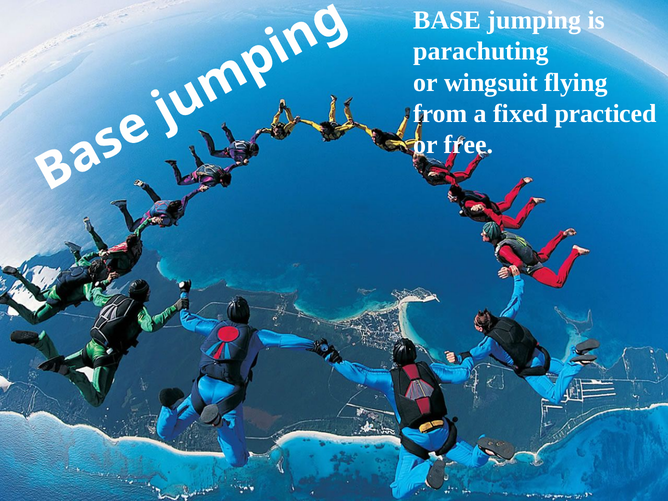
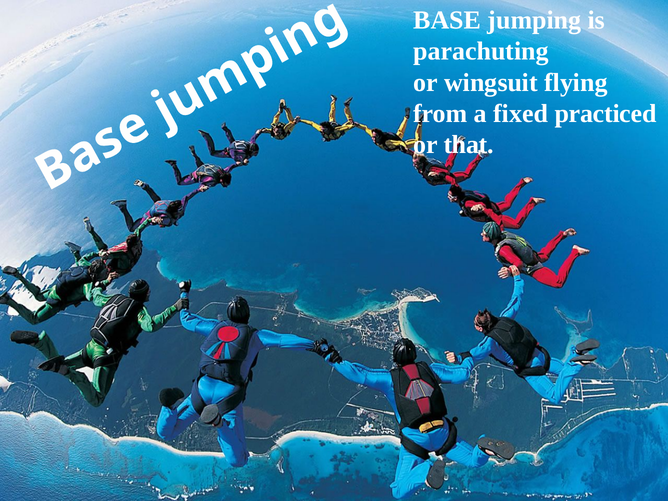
free: free -> that (469, 145)
